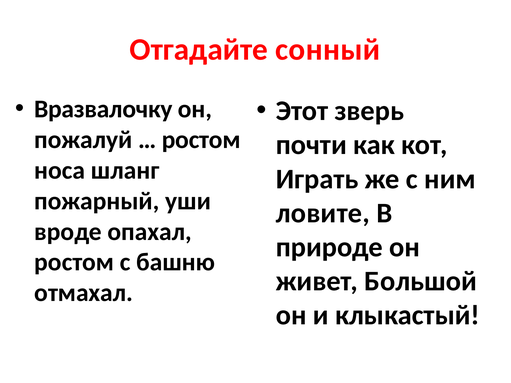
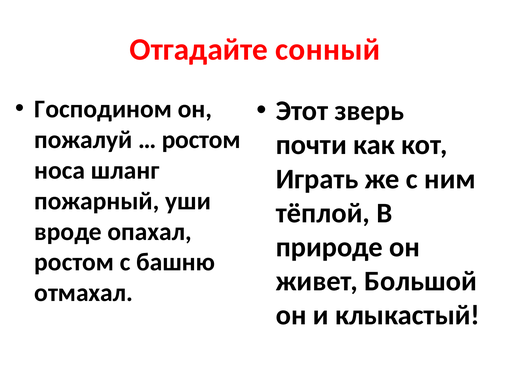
Вразвалочку: Вразвалочку -> Господином (103, 109)
ловите: ловите -> тёплой (323, 213)
